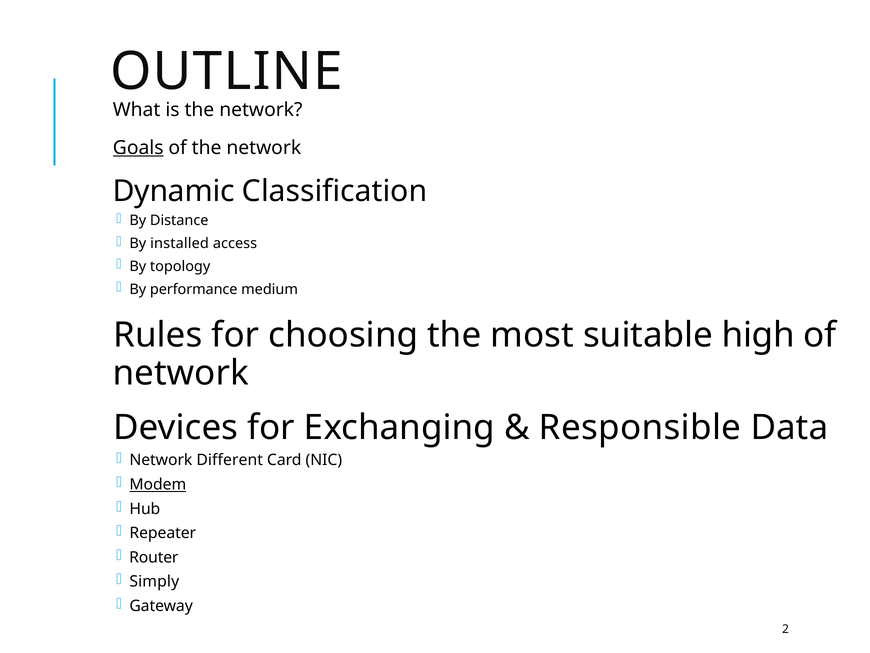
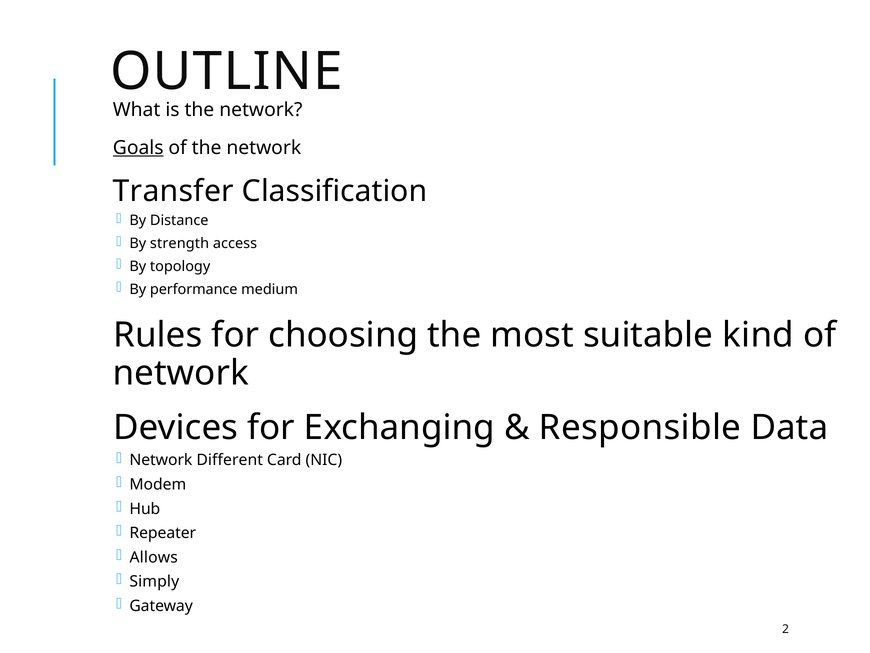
Dynamic: Dynamic -> Transfer (173, 191)
installed: installed -> strength (180, 243)
high: high -> kind (758, 335)
Modem underline: present -> none (158, 484)
Router: Router -> Allows (154, 557)
